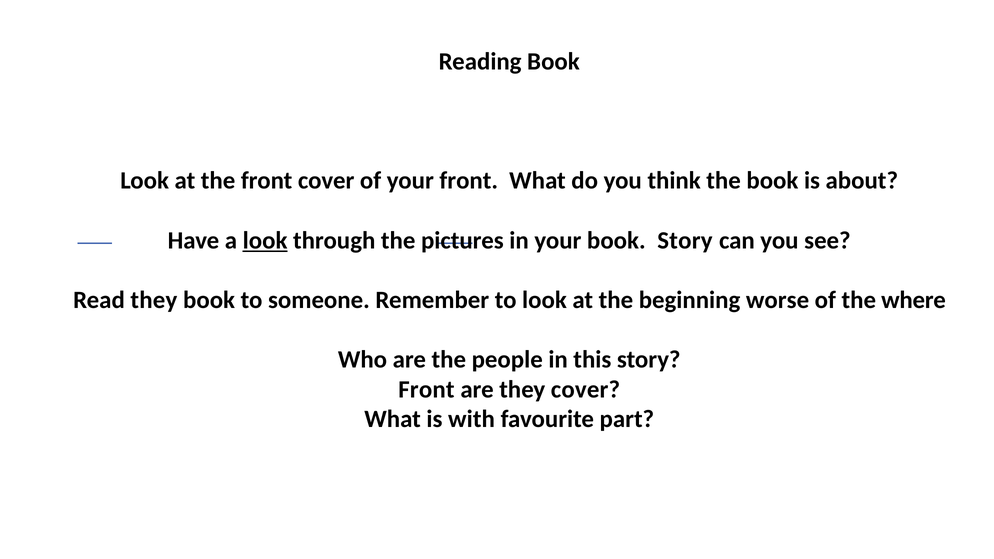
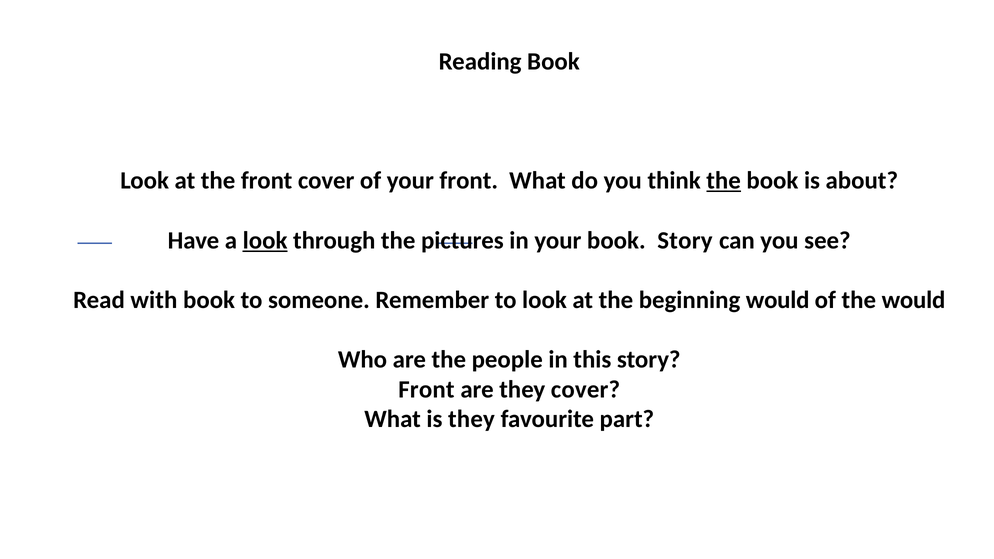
the underline: none -> present (724, 181)
Read they: they -> with (154, 300)
beginning worse: worse -> would (778, 300)
the where: where -> would (913, 300)
is with: with -> they (471, 419)
